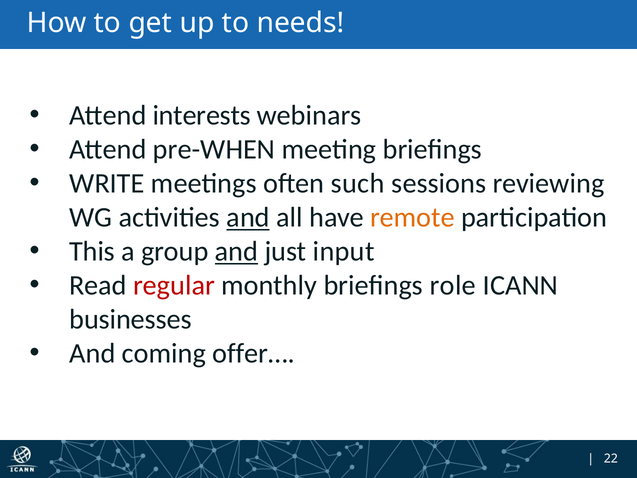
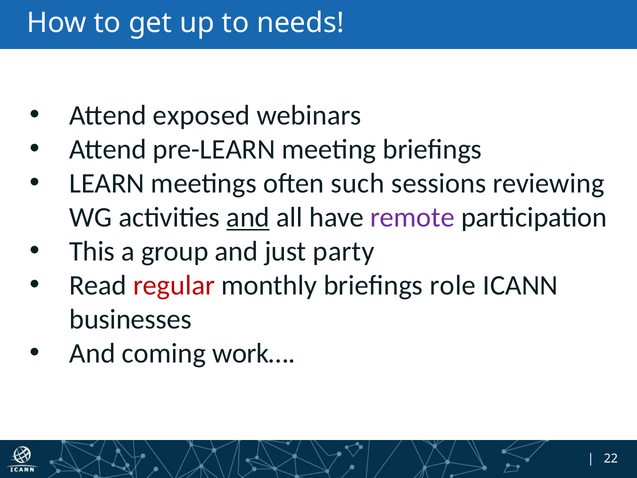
interests: interests -> exposed (202, 115)
pre-WHEN: pre-WHEN -> pre-LEARN (214, 149)
WRITE: WRITE -> LEARN (107, 183)
remote colour: orange -> purple (412, 217)
and underline: present -> none (237, 251)
input: input -> party (344, 251)
offer…: offer… -> work… (254, 353)
